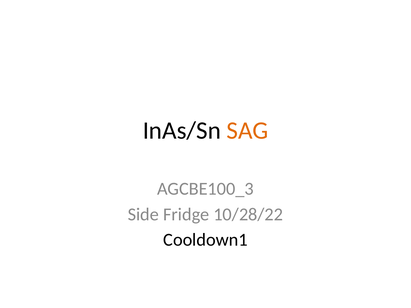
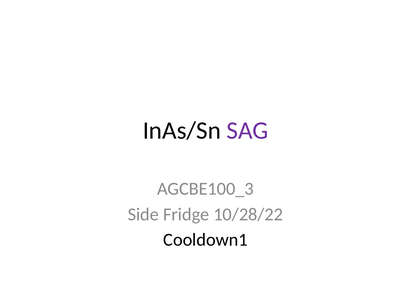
SAG colour: orange -> purple (247, 131)
